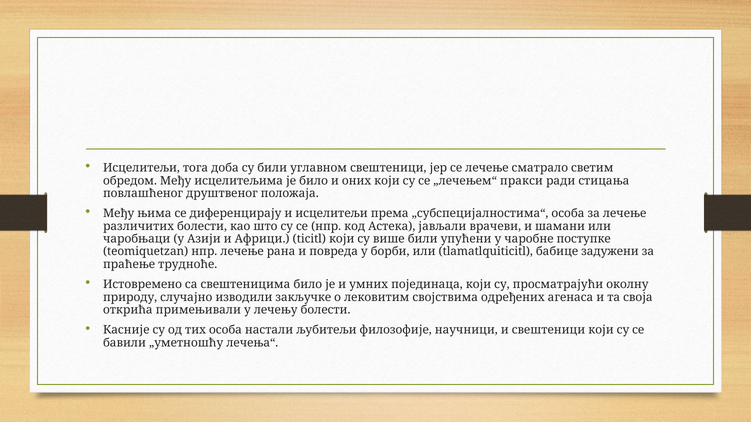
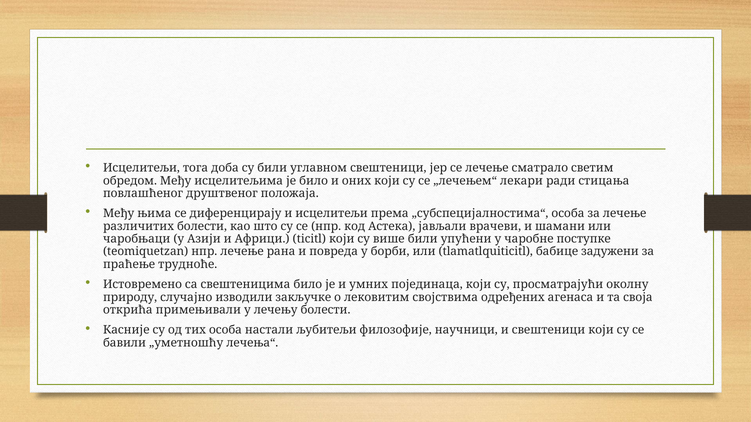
пракси: пракси -> лекари (521, 181)
